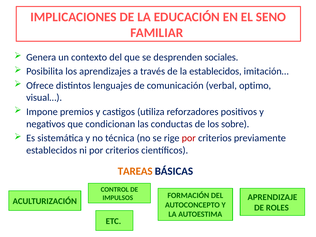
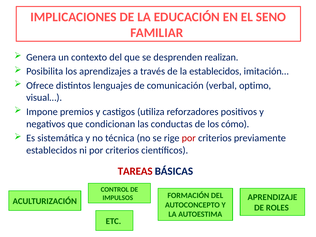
sociales: sociales -> realizan (221, 57)
sobre: sobre -> cómo (235, 124)
TAREAS colour: orange -> red (135, 171)
